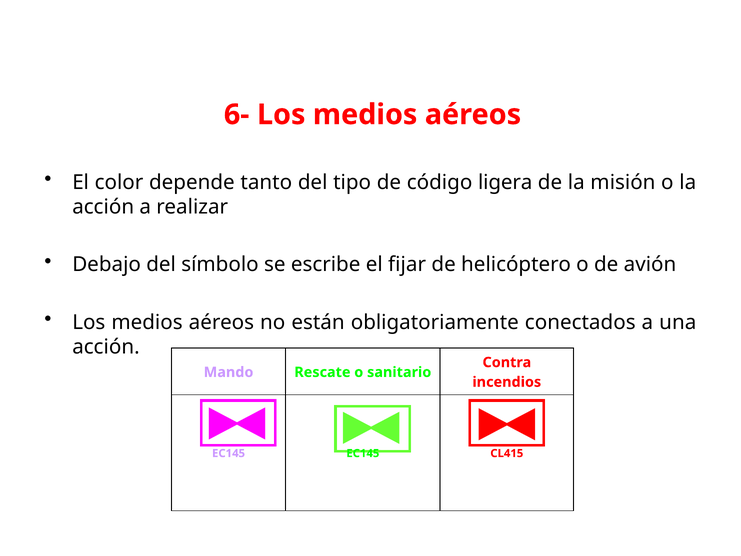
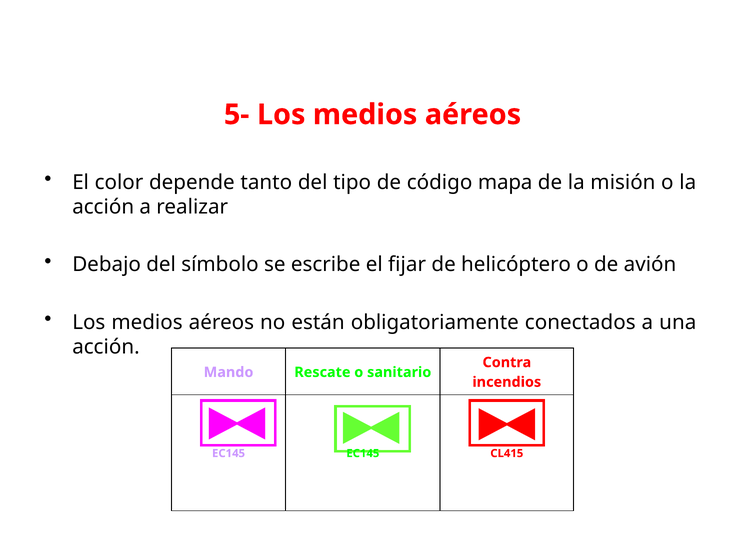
6-: 6- -> 5- (237, 115)
ligera: ligera -> mapa (505, 182)
